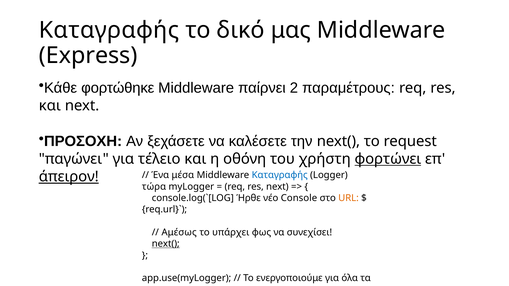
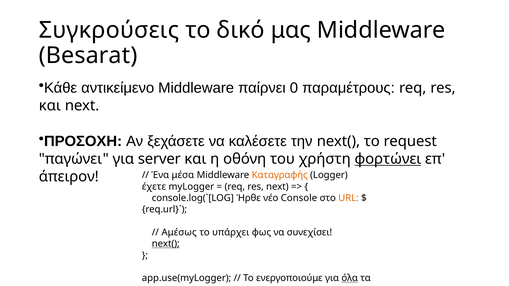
Καταγραφής: Καταγραφής -> Συγκρούσεις (109, 30)
Express: Express -> Besarat (88, 55)
φορτώθηκε: φορτώθηκε -> αντικείμενο (118, 88)
2: 2 -> 0 (294, 88)
τέλειο: τέλειο -> server (159, 159)
άπειρον underline: present -> none (69, 177)
Καταγραφής colour: blue -> orange (280, 175)
τώρα: τώρα -> έχετε (154, 187)
όλα underline: none -> present (350, 278)
